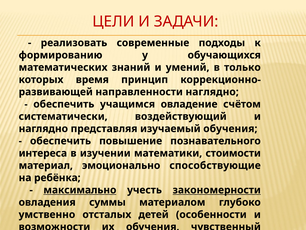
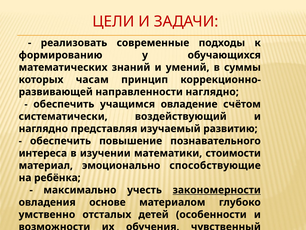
только: только -> суммы (242, 67)
время: время -> часам (92, 79)
изучаемый обучения: обучения -> развитию (230, 128)
максимально underline: present -> none (80, 190)
суммы: суммы -> основе (107, 202)
